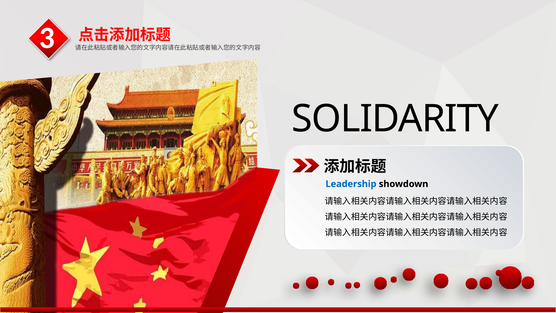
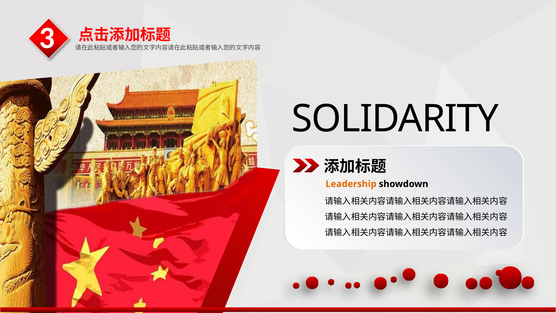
Leadership colour: blue -> orange (351, 184)
